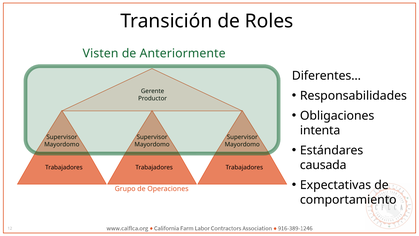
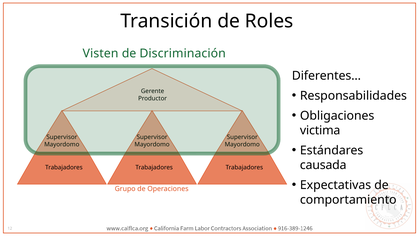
Anteriormente: Anteriormente -> Discriminación (183, 54)
intenta: intenta -> victima (320, 130)
